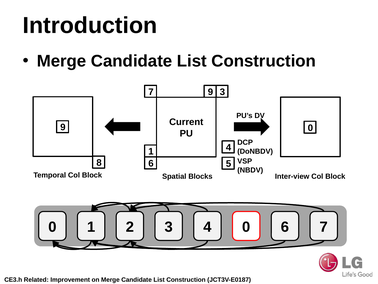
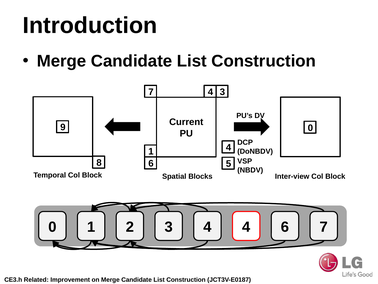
7 9: 9 -> 4 (210, 92)
4 0: 0 -> 4 (246, 227)
